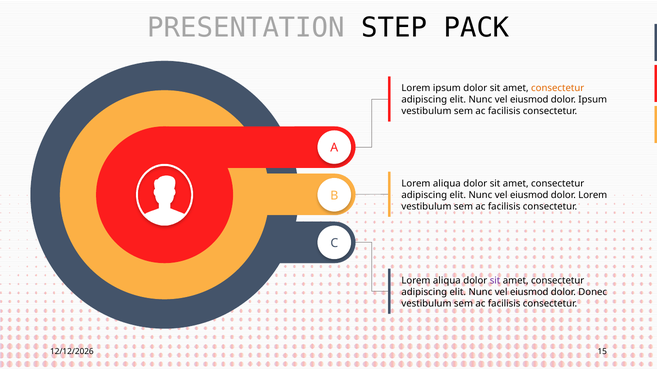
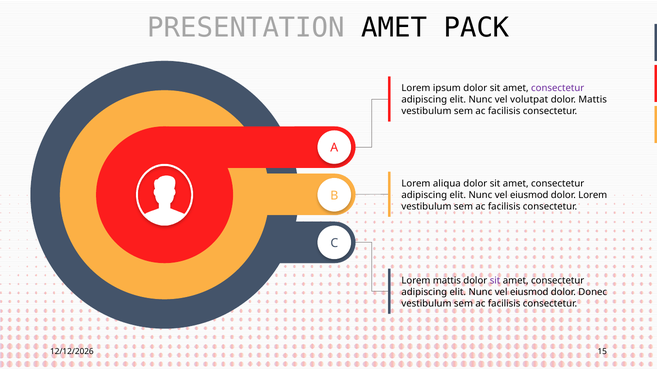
PRESENTATION STEP: STEP -> AMET (394, 28)
consectetur colour: orange -> purple (558, 88)
eiusmod: eiusmod -> volutpat (529, 100)
dolor Ipsum: Ipsum -> Mattis (593, 100)
aliqua: aliqua -> mattis (447, 281)
